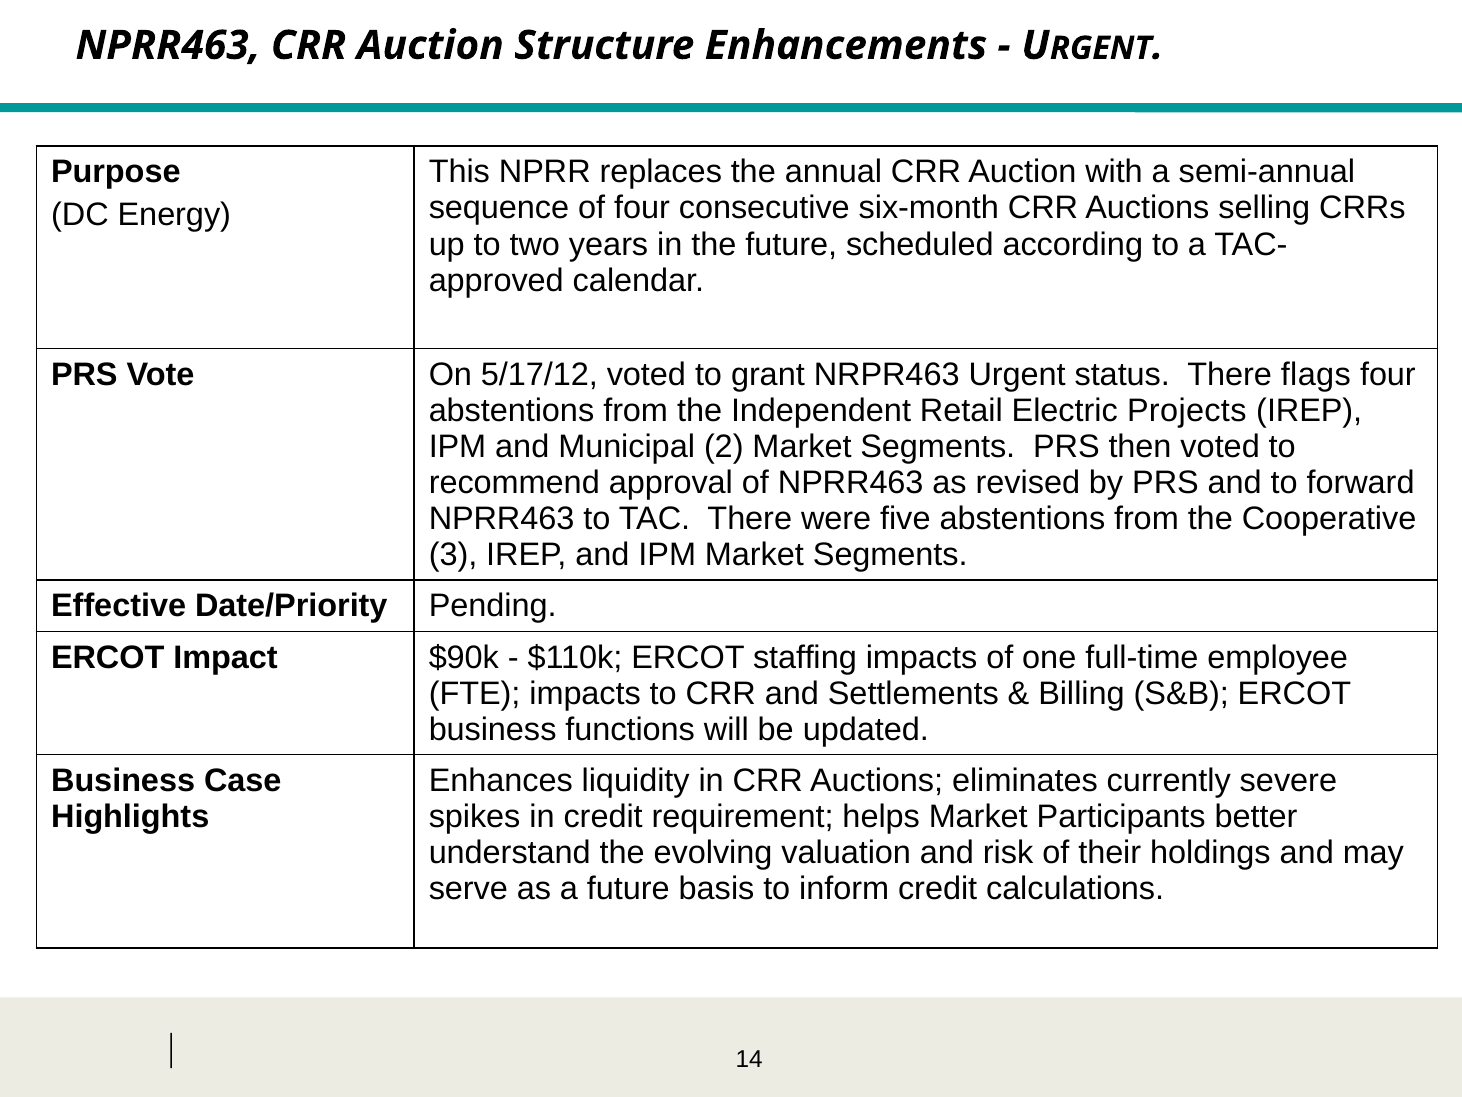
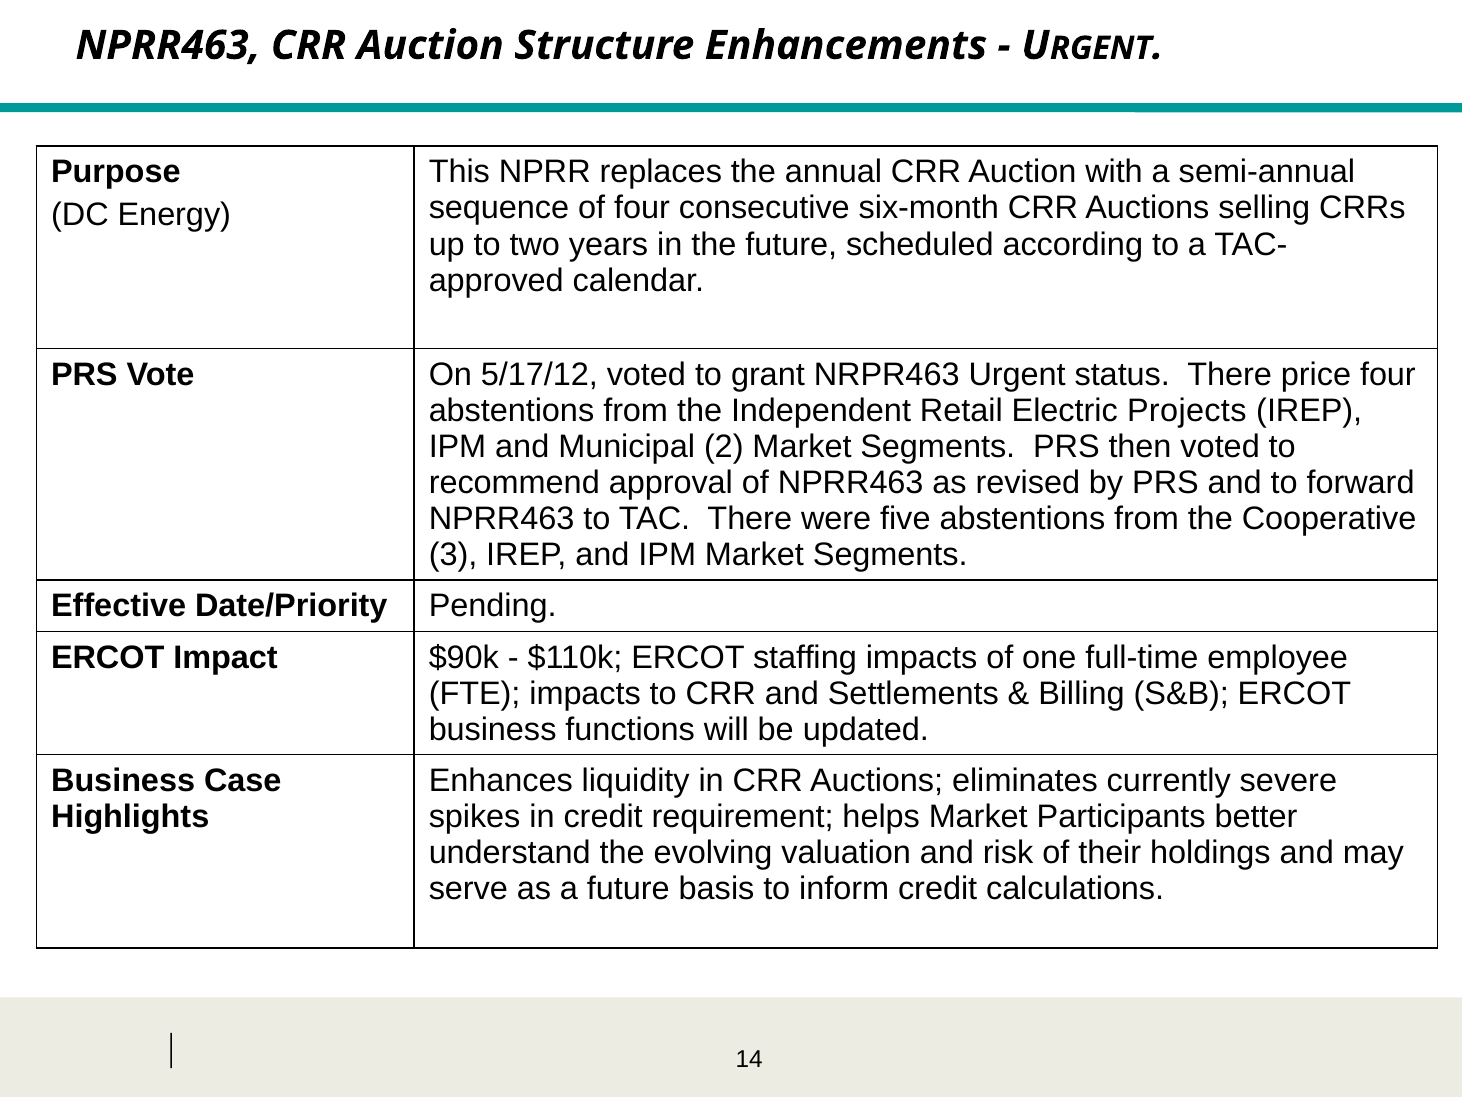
flags: flags -> price (1316, 374)
